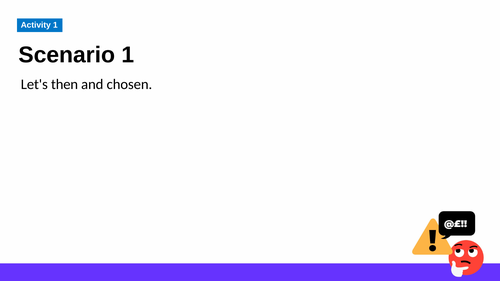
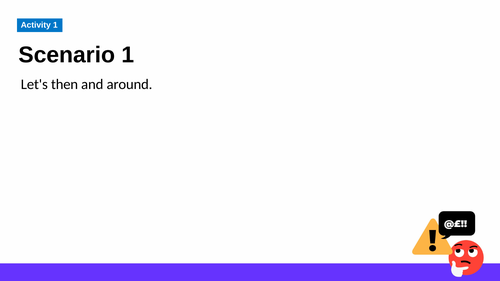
chosen: chosen -> around (129, 85)
